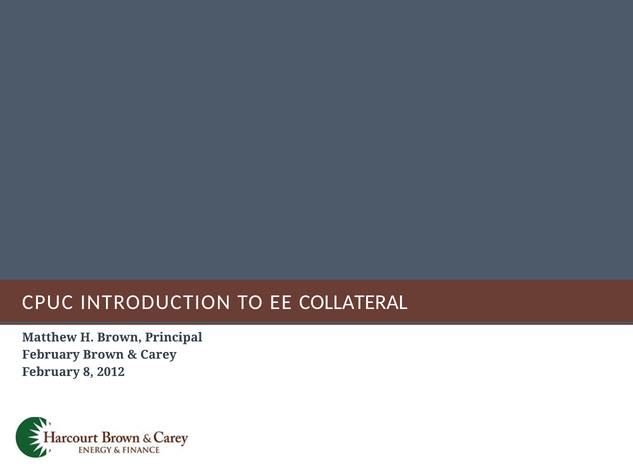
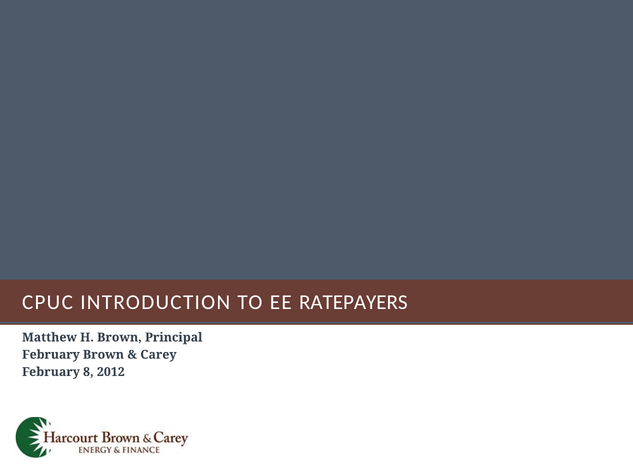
COLLATERAL: COLLATERAL -> RATEPAYERS (353, 302)
